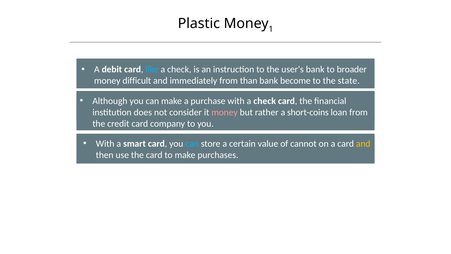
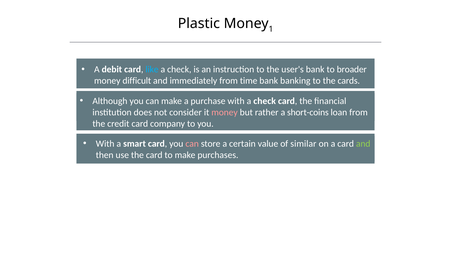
than: than -> time (249, 81)
become: become -> banking (295, 81)
state: state -> cards (349, 81)
can colour: light blue -> pink (192, 144)
cannot: cannot -> similar (303, 144)
and colour: yellow -> light green (363, 144)
